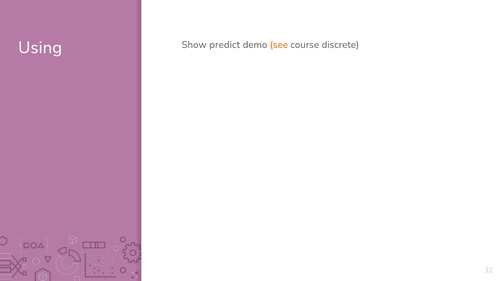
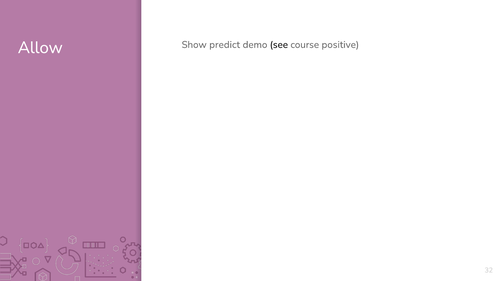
Using: Using -> Allow (40, 48)
see colour: orange -> black (279, 45)
discrete: discrete -> positive (340, 45)
